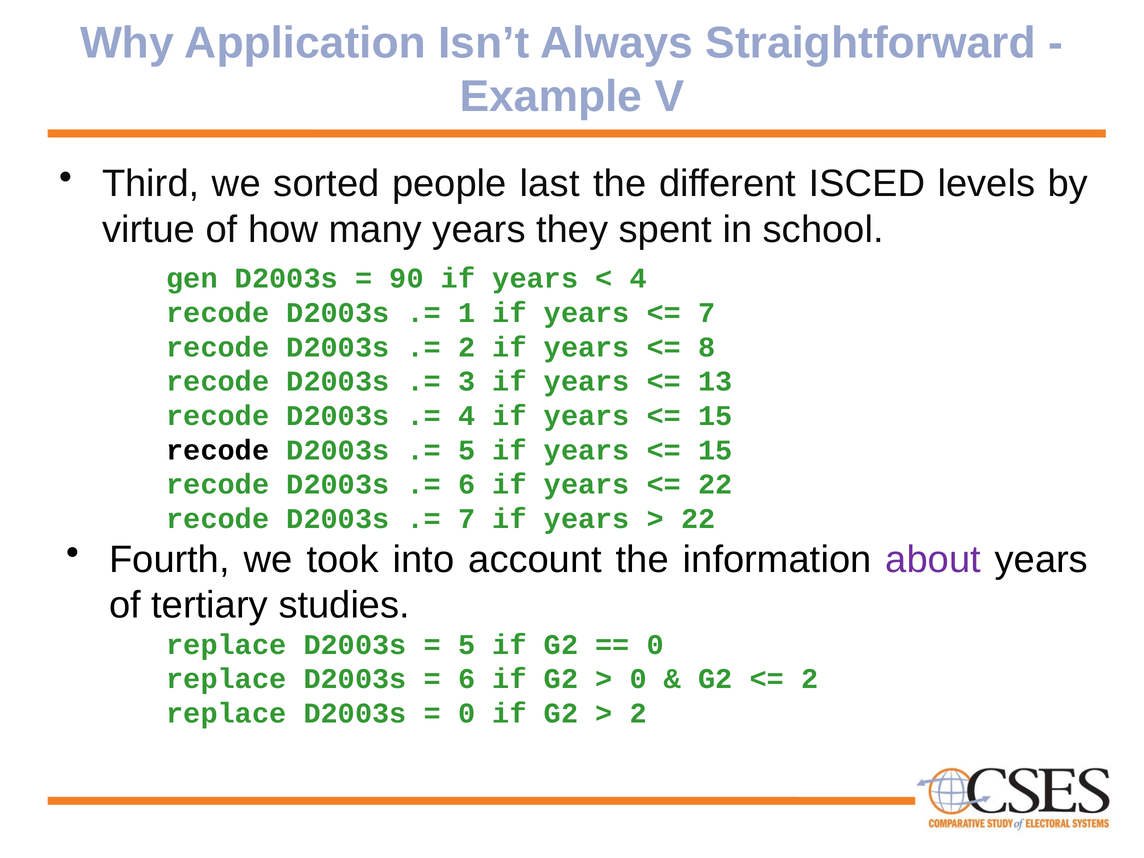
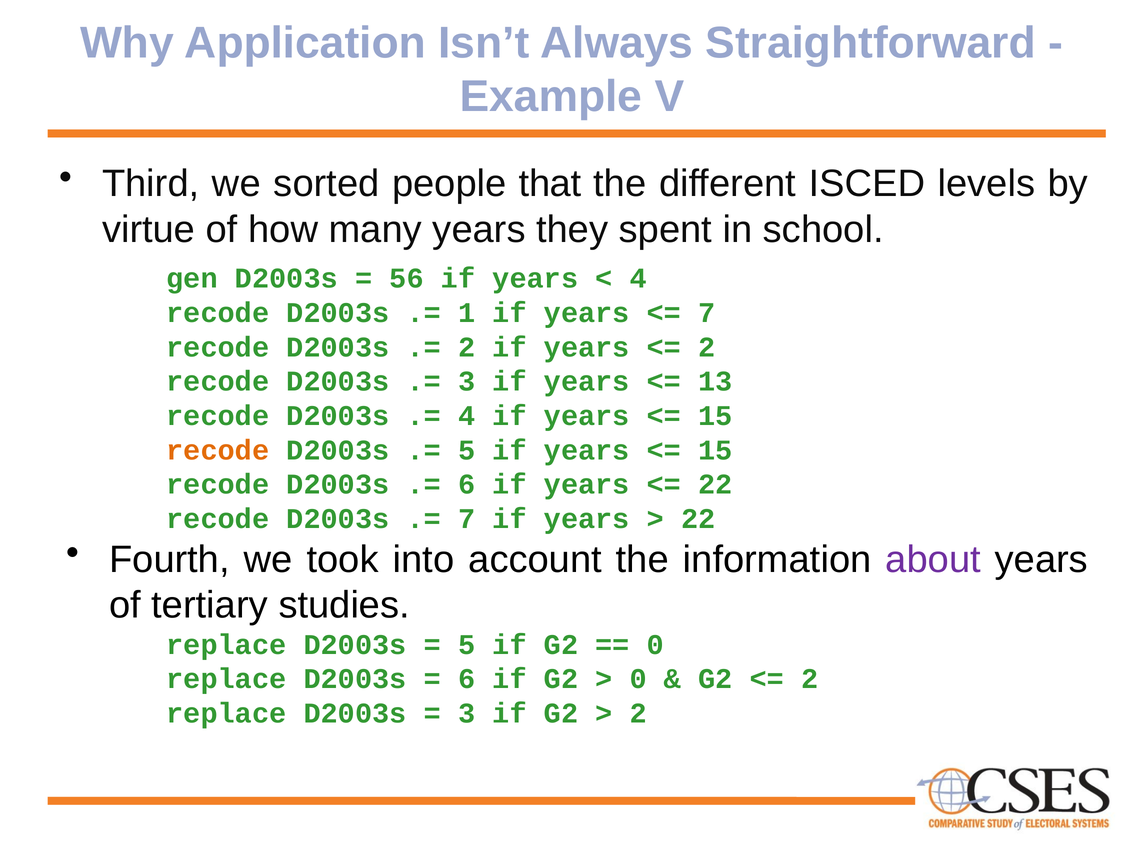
last: last -> that (550, 184)
90: 90 -> 56 (407, 278)
8: 8 -> 2 (707, 347)
recode colour: black -> orange (218, 450)
0: 0 -> 3 (467, 713)
